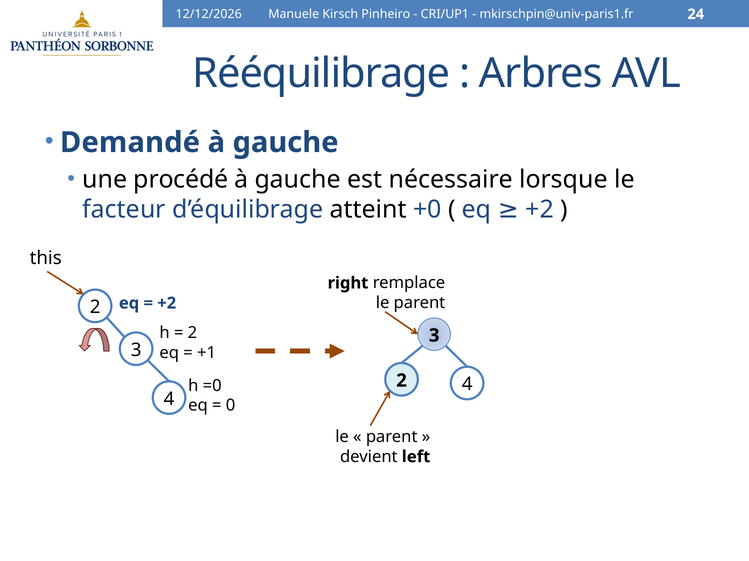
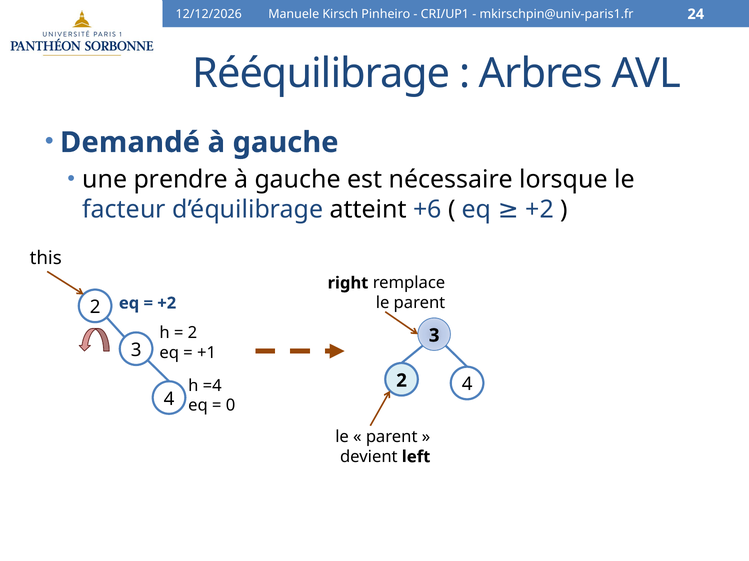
procédé: procédé -> prendre (181, 180)
+0: +0 -> +6 (427, 210)
=0: =0 -> =4 (212, 386)
